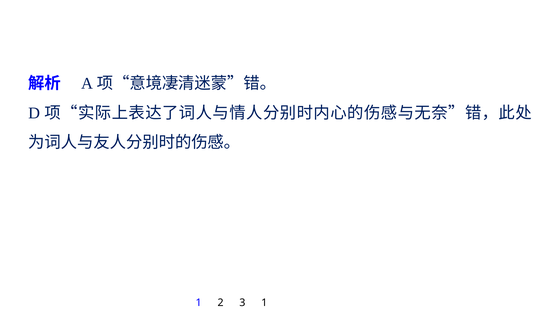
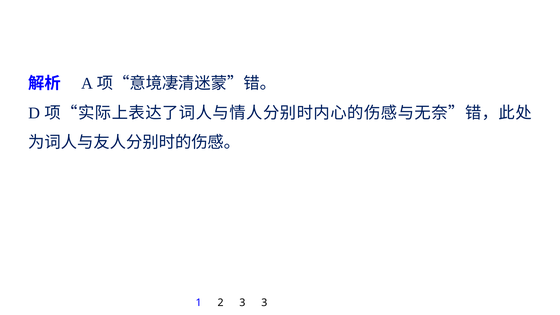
3 1: 1 -> 3 (264, 303)
